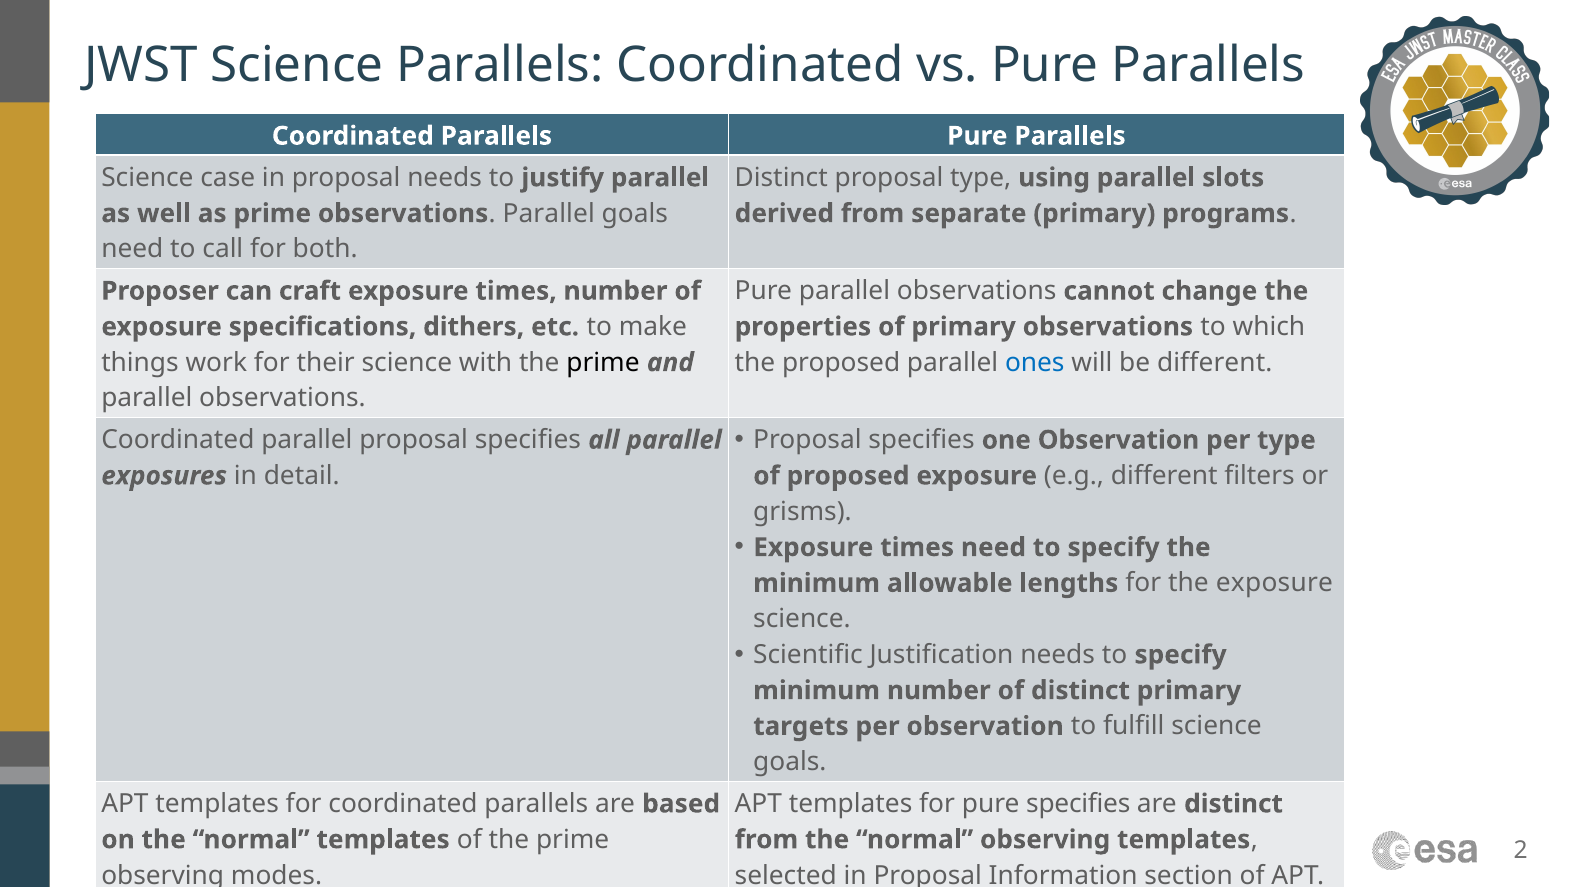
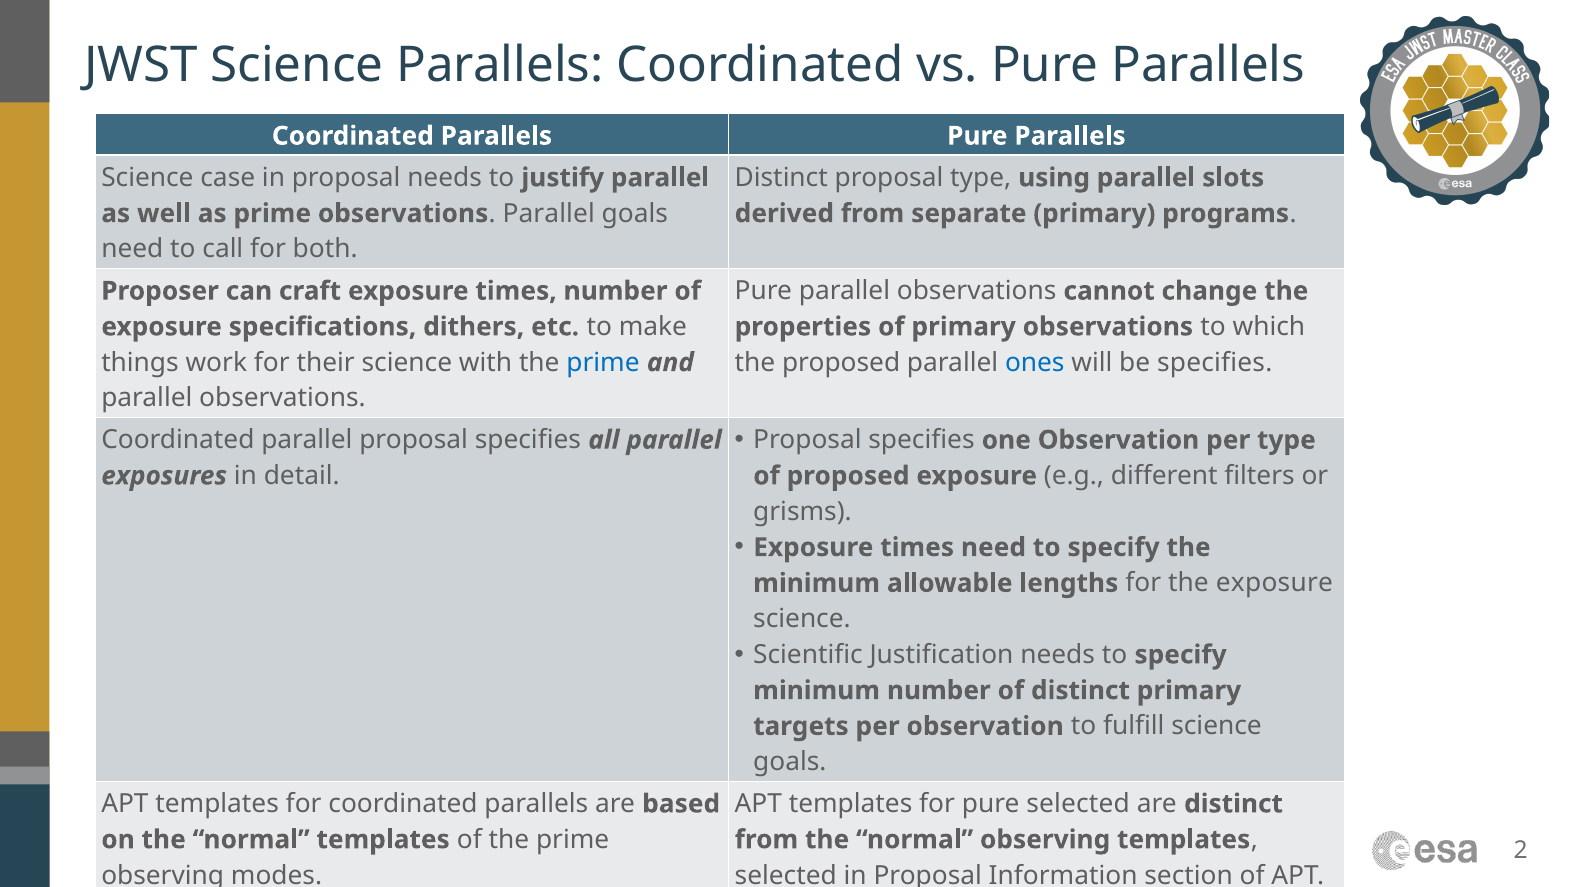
prime colour: black -> blue (603, 363)
be different: different -> specifies (1215, 363)
pure specifies: specifies -> selected (1078, 804)
